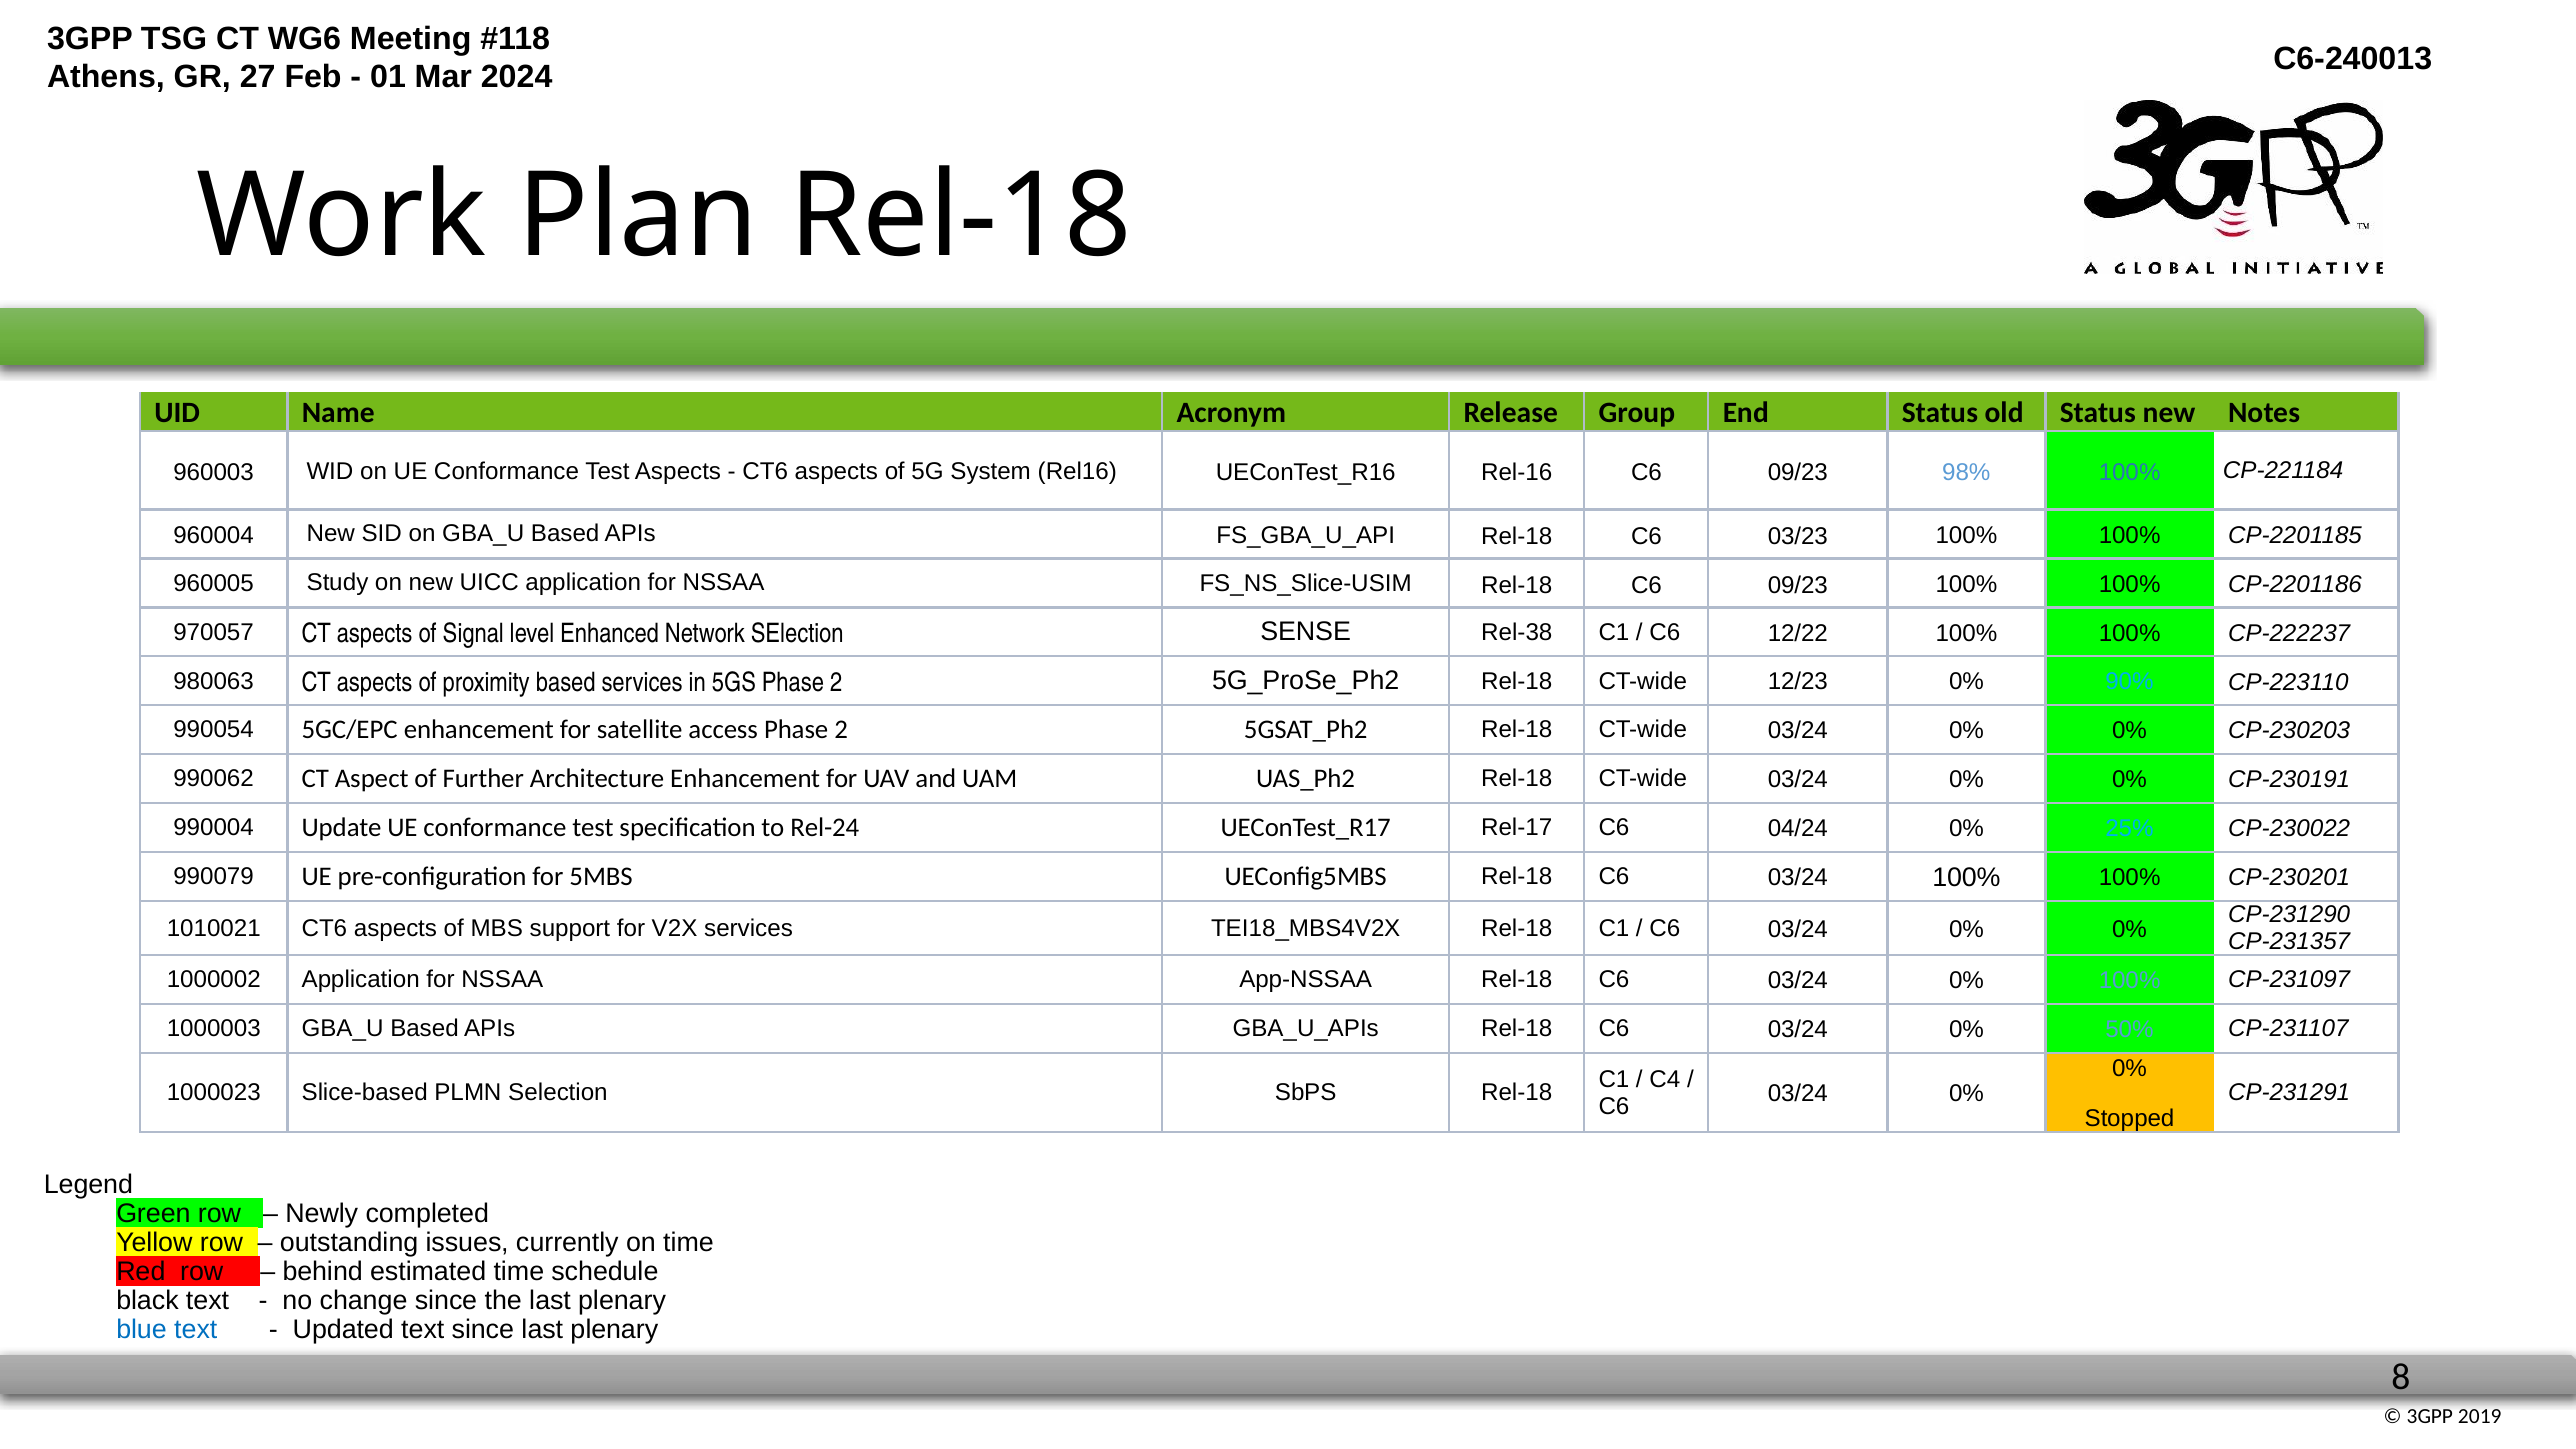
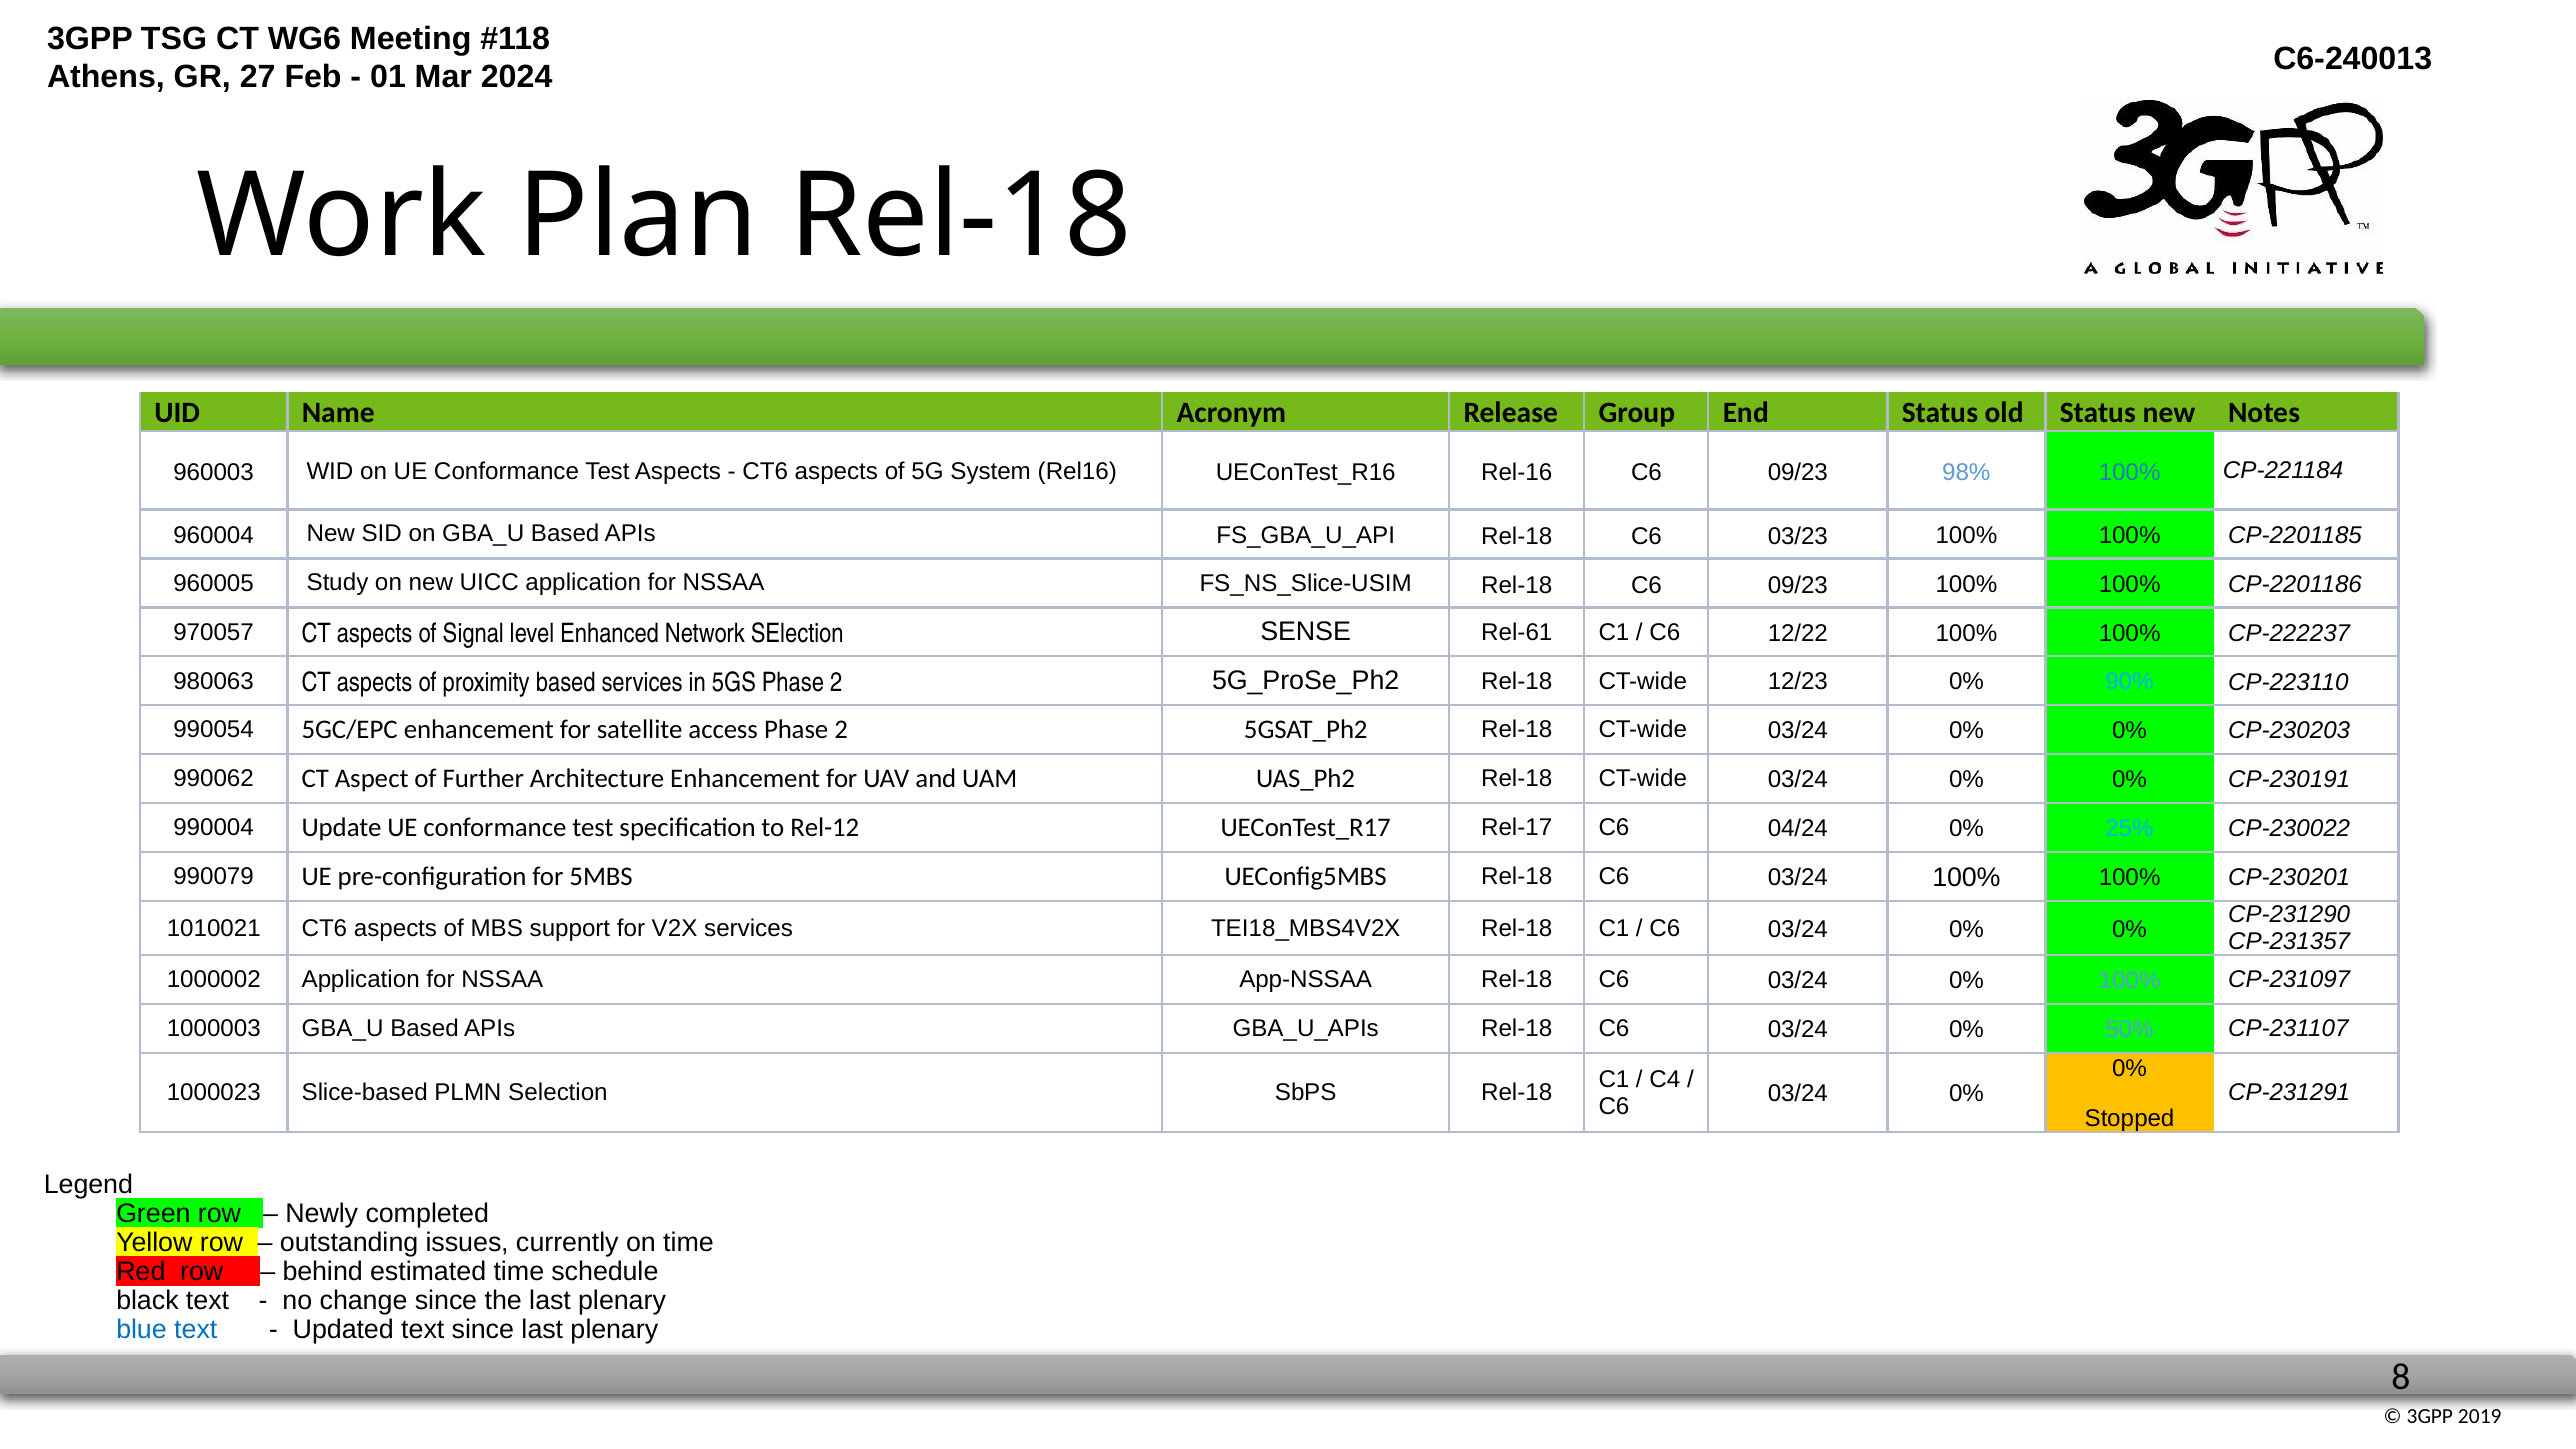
Rel-38: Rel-38 -> Rel-61 (1517, 632)
Rel-24: Rel-24 -> Rel-12 (825, 828)
